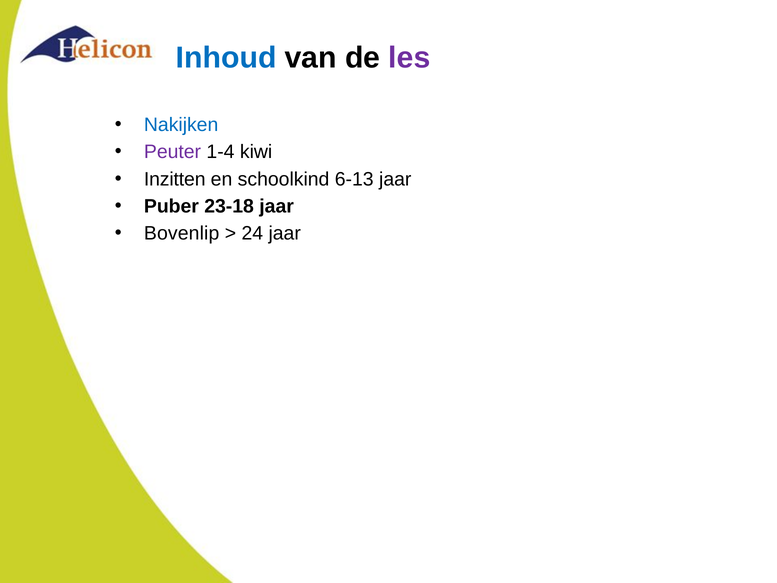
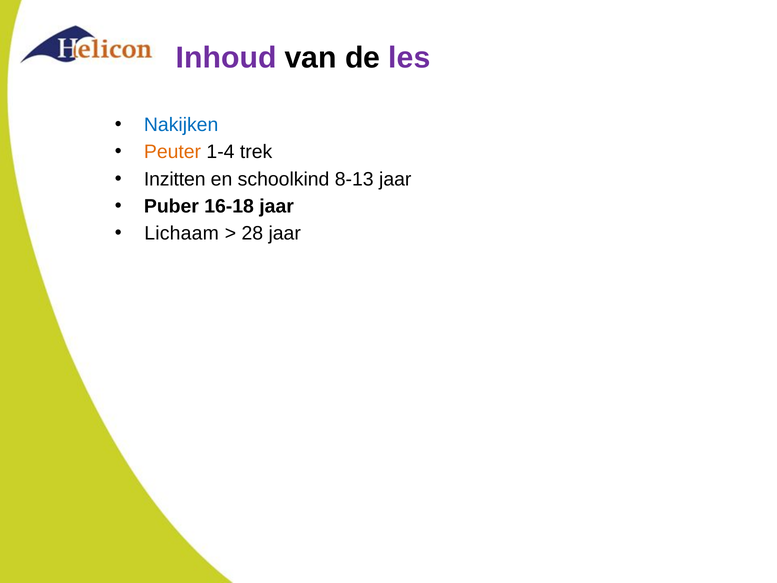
Inhoud colour: blue -> purple (226, 58)
Peuter colour: purple -> orange (173, 152)
kiwi: kiwi -> trek (256, 152)
6-13: 6-13 -> 8-13 (354, 179)
23-18: 23-18 -> 16-18 (229, 206)
Bovenlip: Bovenlip -> Lichaam (182, 233)
24: 24 -> 28 (252, 233)
